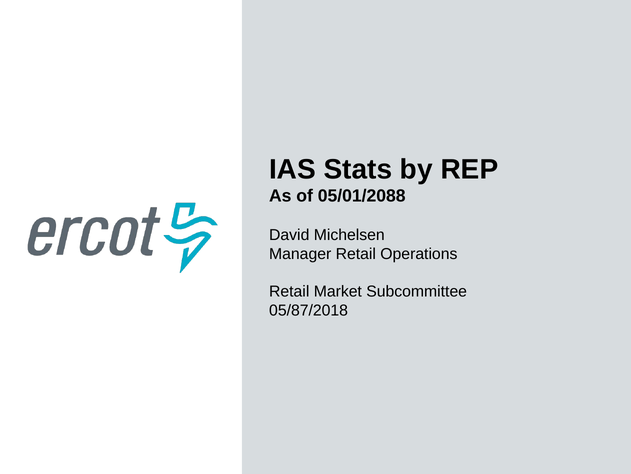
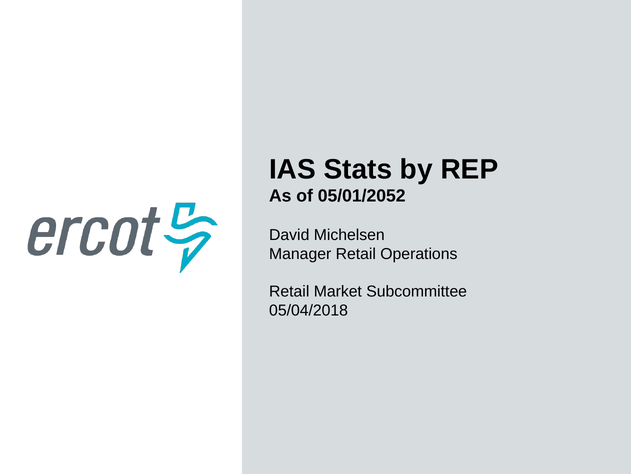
05/01/2088: 05/01/2088 -> 05/01/2052 (362, 196)
05/87/2018: 05/87/2018 -> 05/04/2018 (309, 310)
